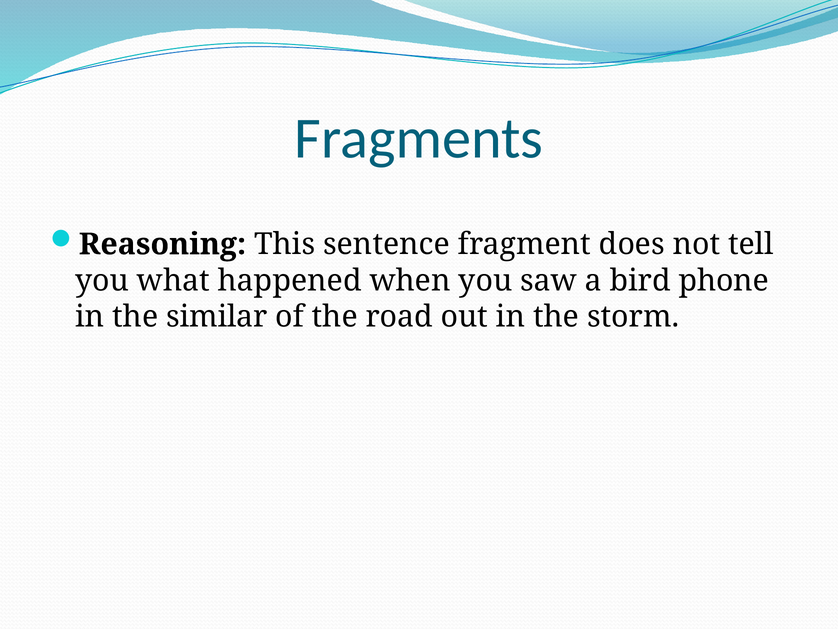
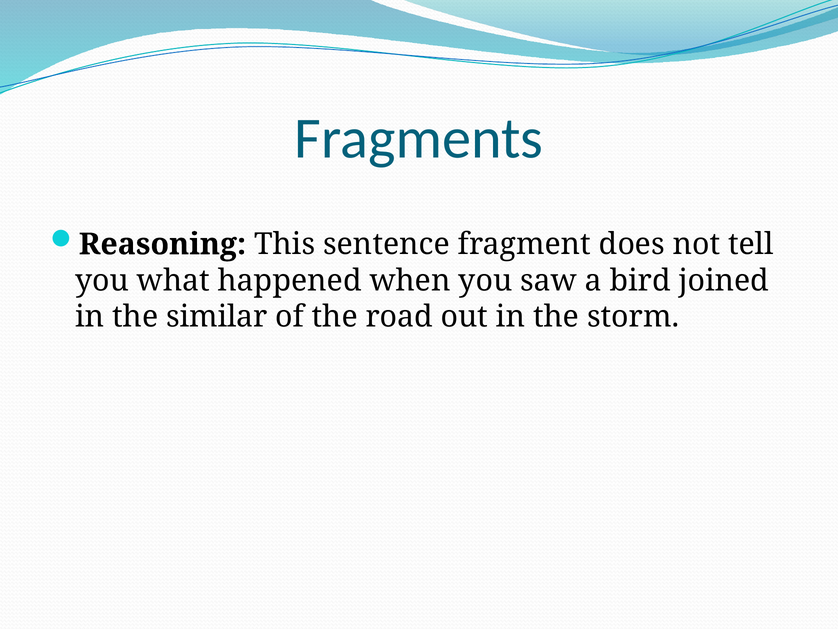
phone: phone -> joined (724, 280)
